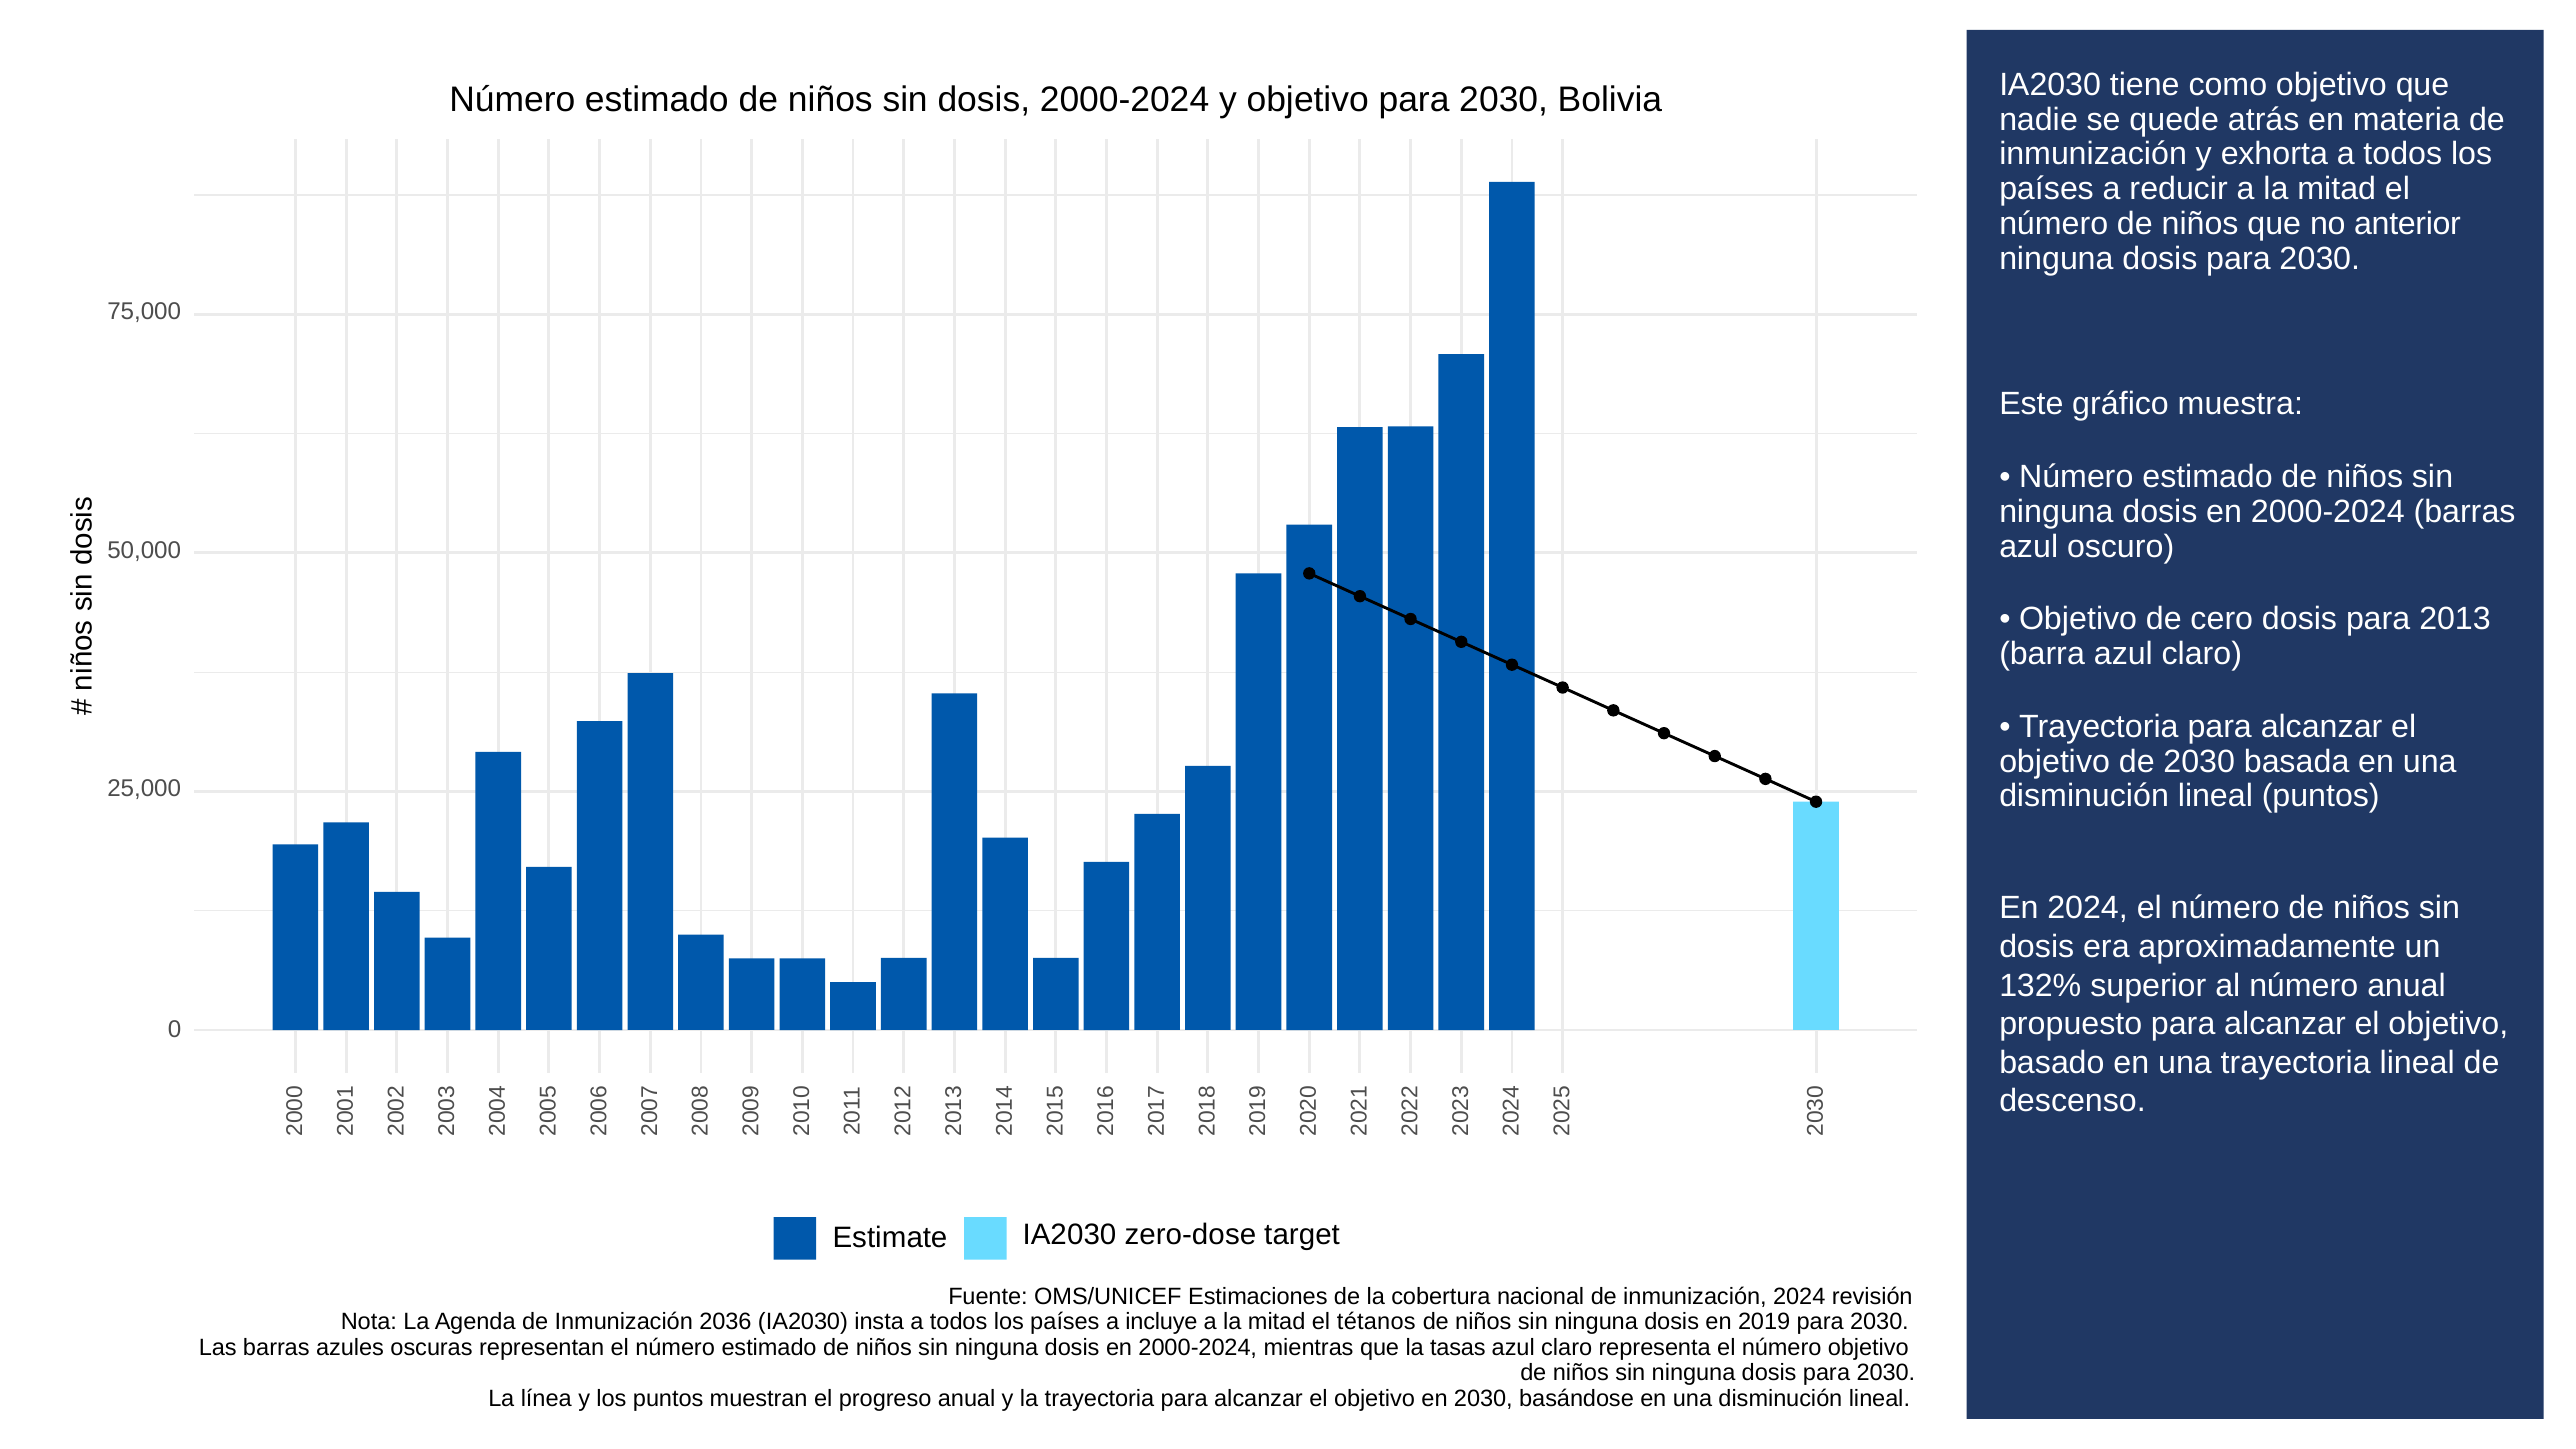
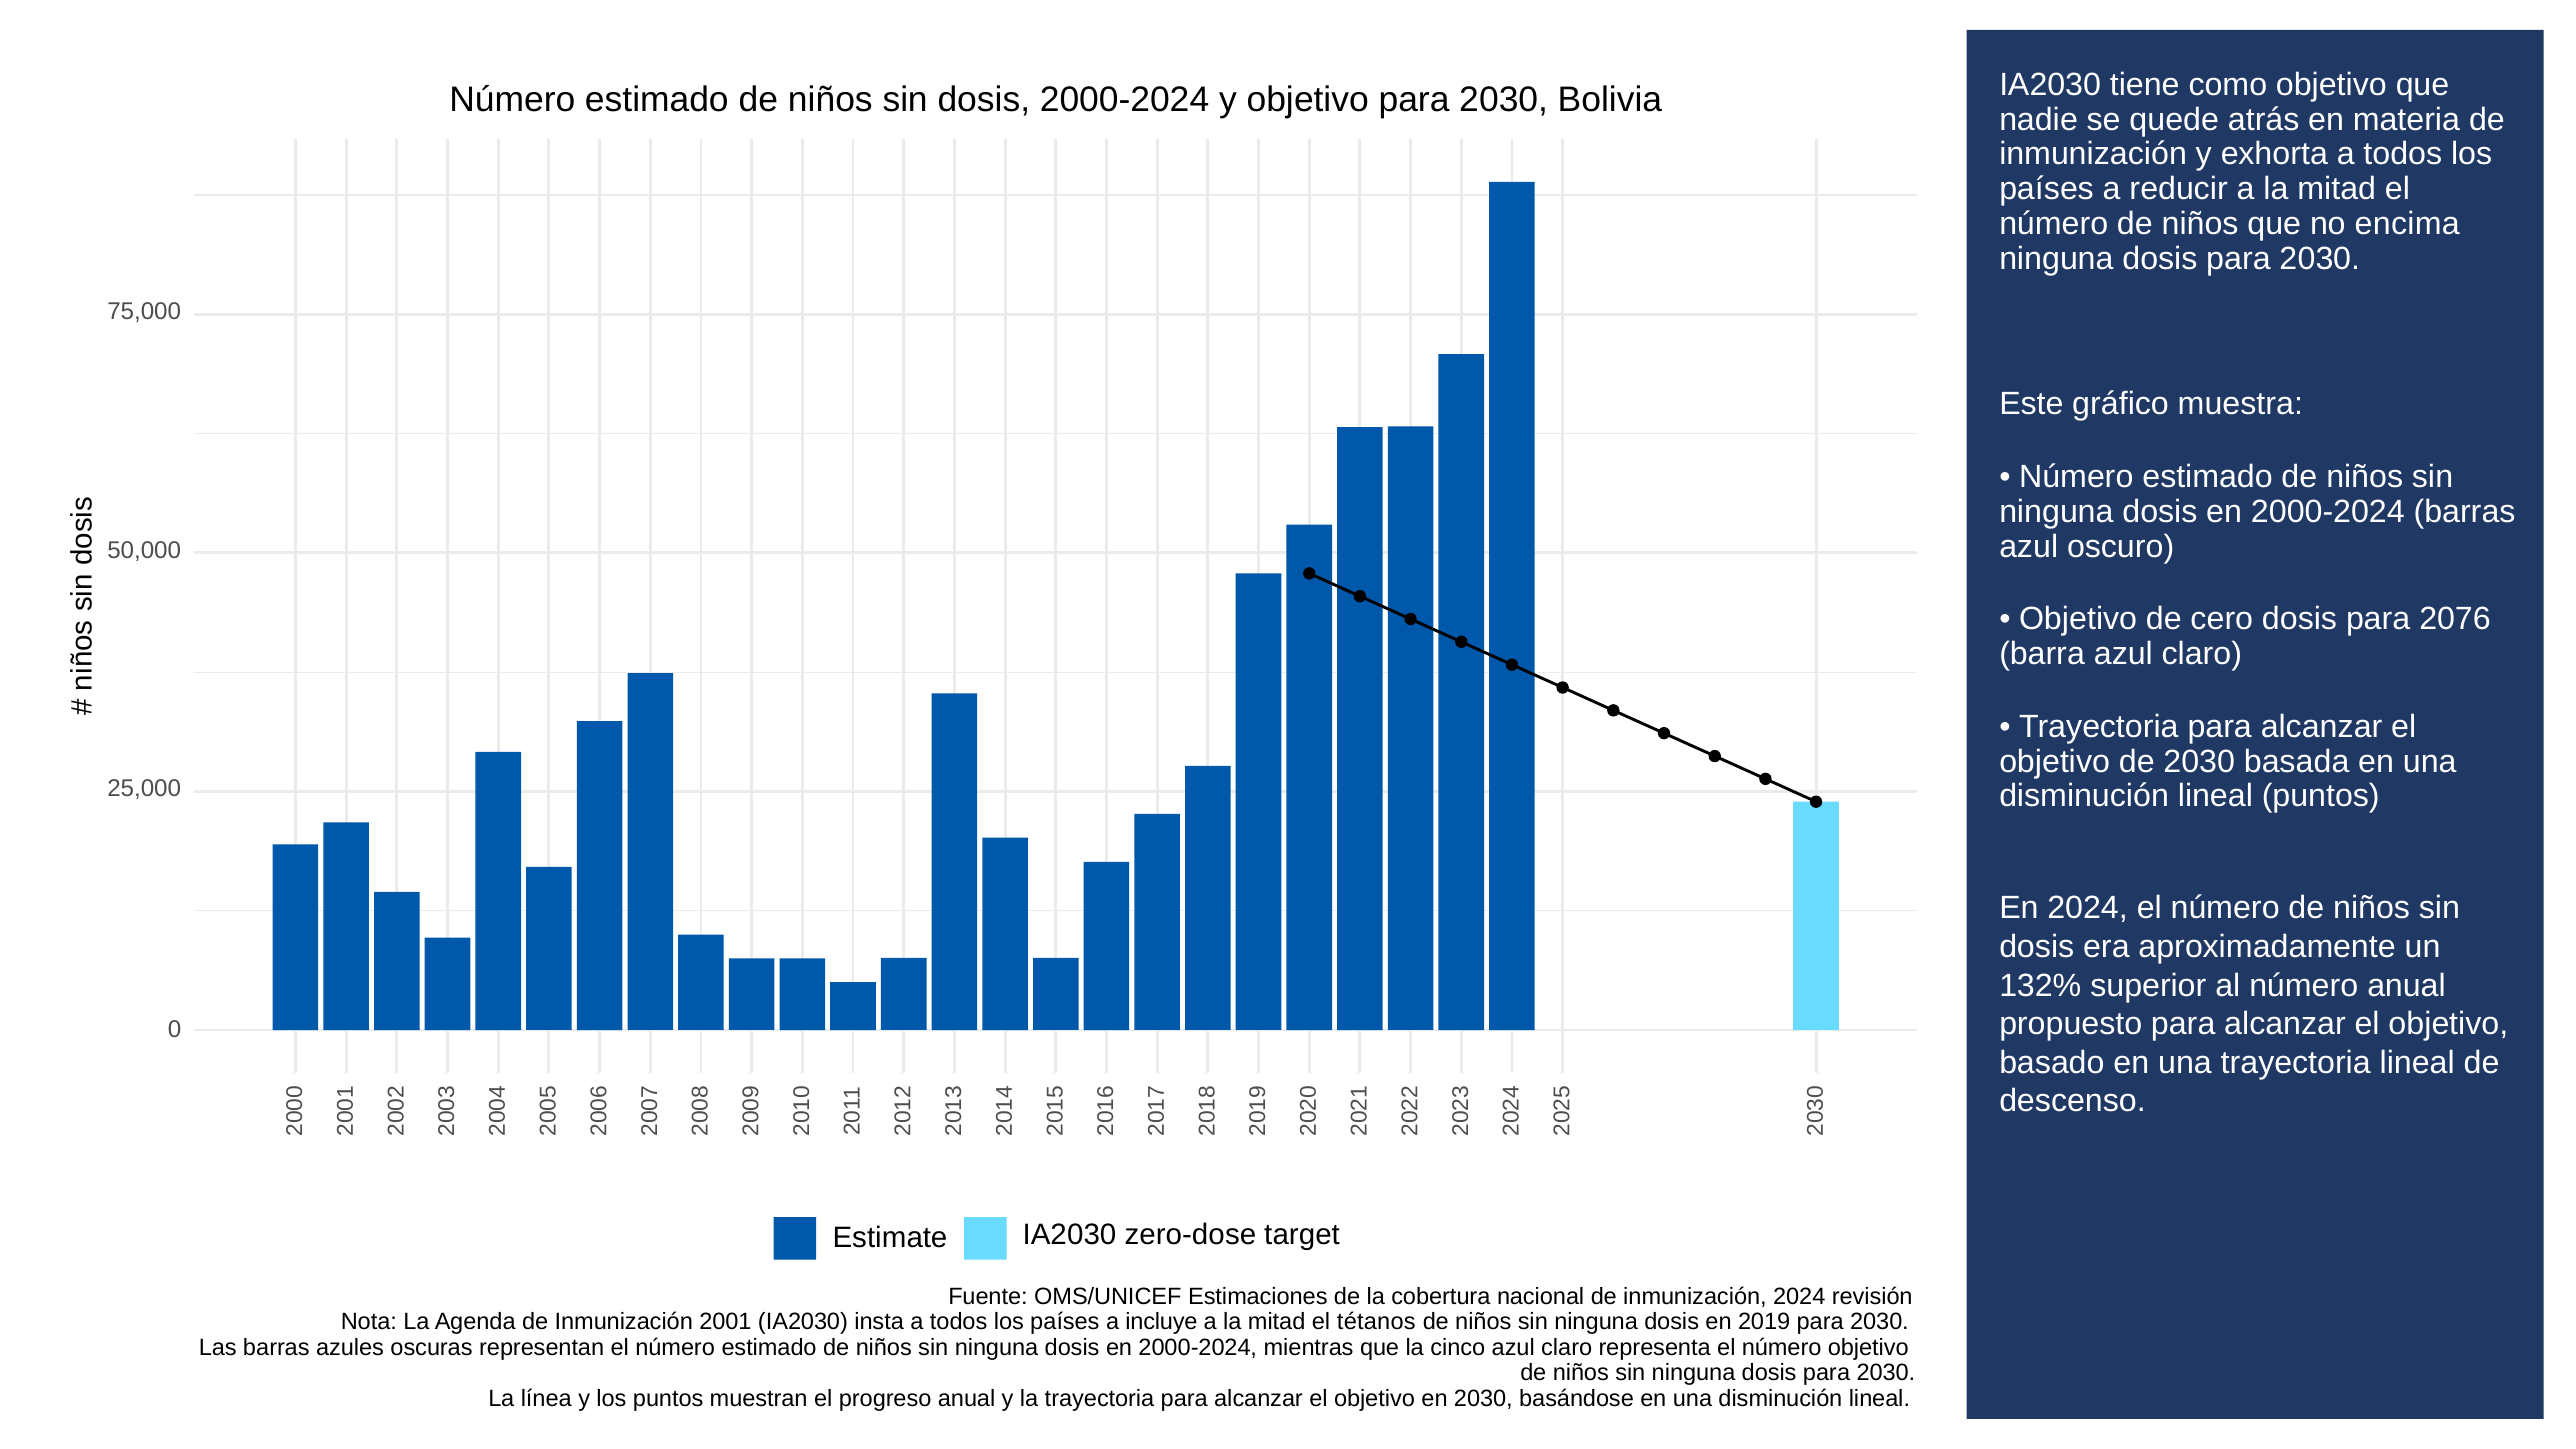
anterior: anterior -> encima (2407, 224)
2013: 2013 -> 2076 (2455, 619)
2036: 2036 -> 2001 (725, 1322)
tasas: tasas -> cinco (1458, 1347)
